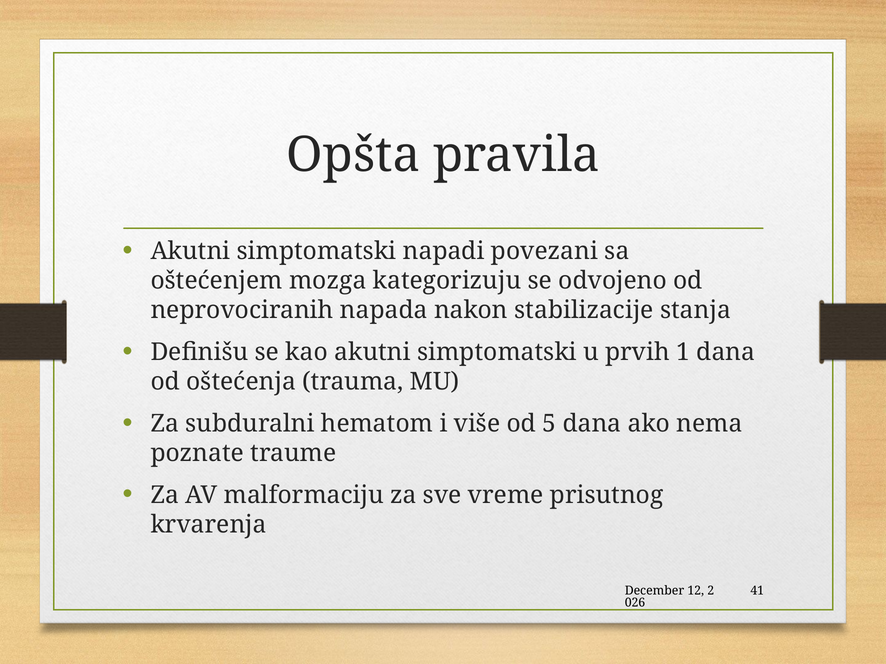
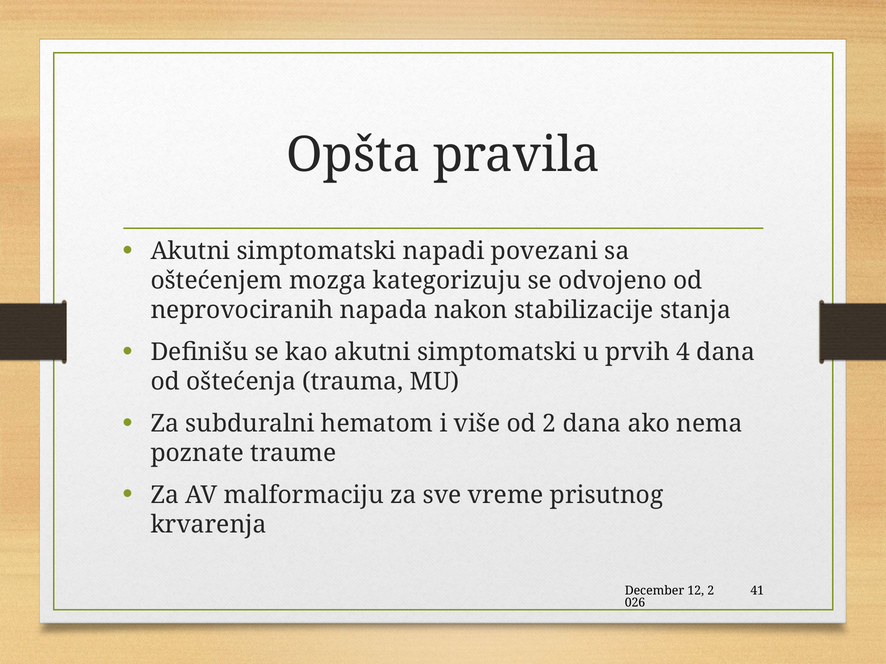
1: 1 -> 4 (683, 352)
od 5: 5 -> 2 (549, 424)
